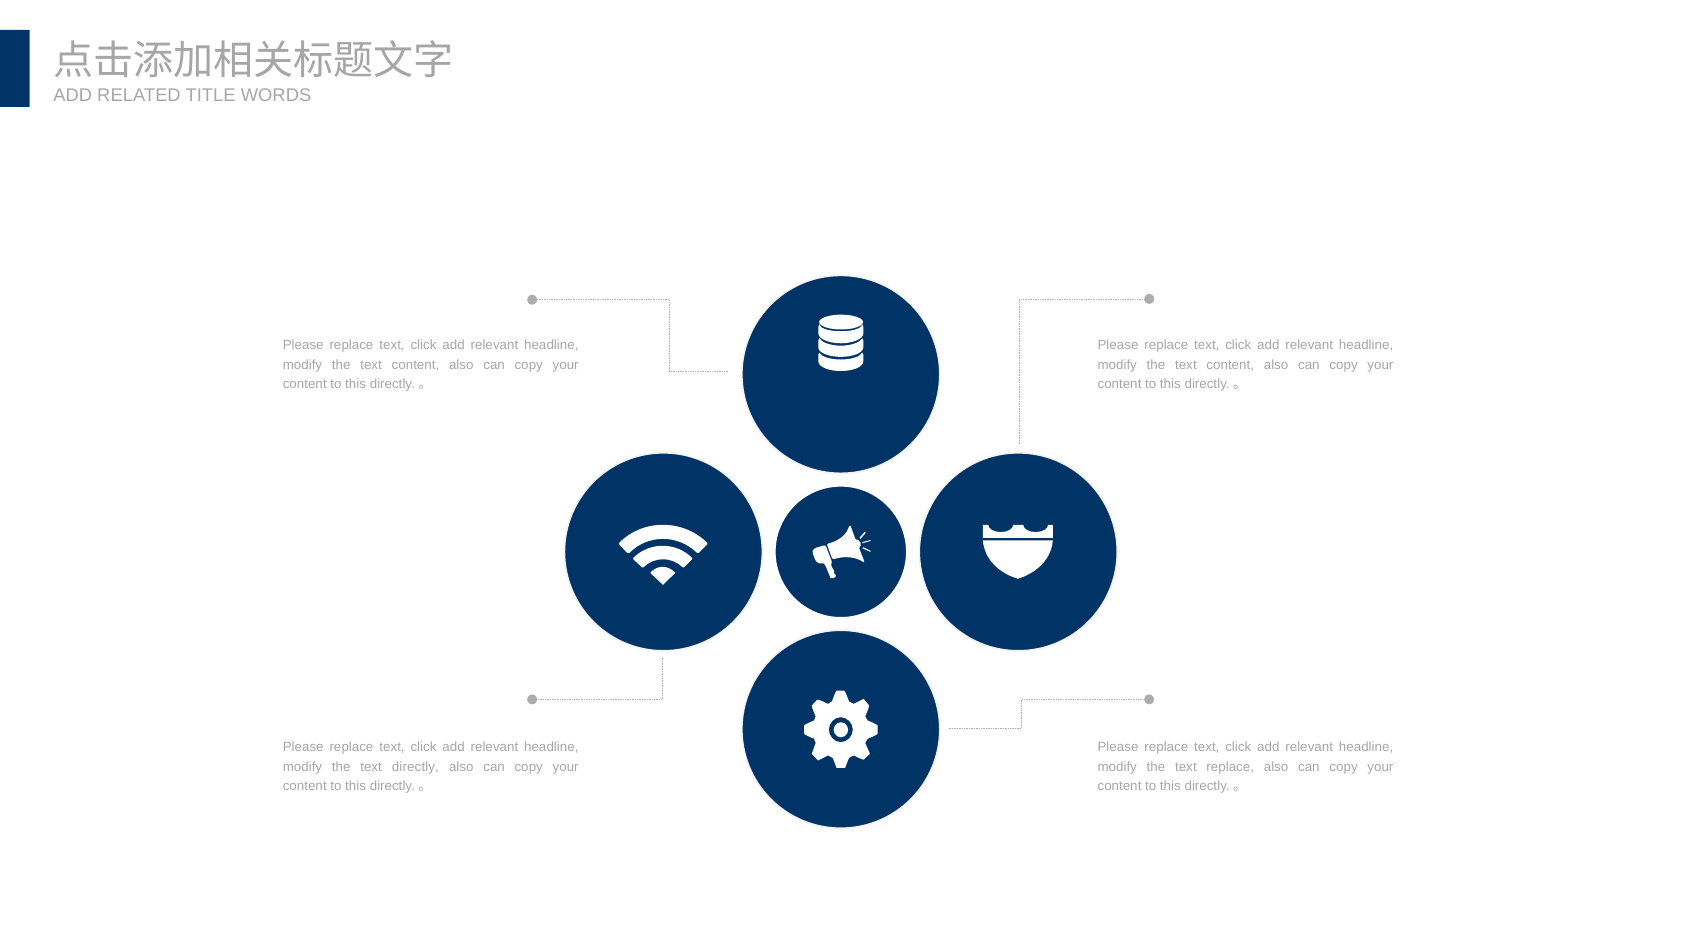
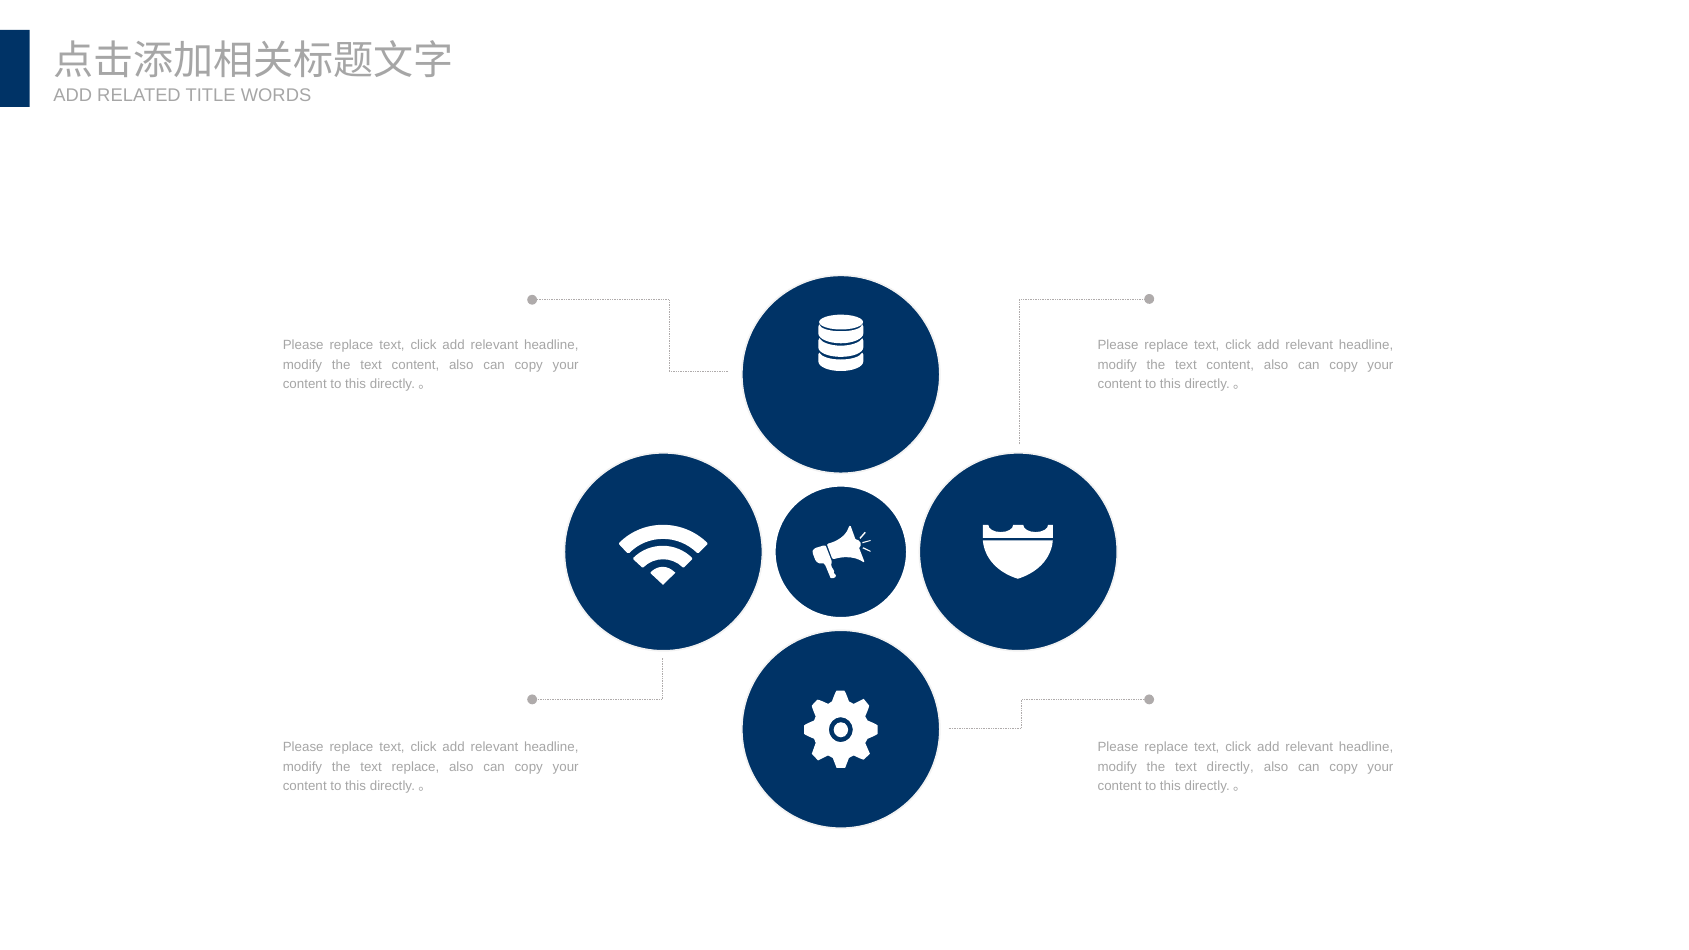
text directly: directly -> replace (415, 767)
text replace: replace -> directly (1230, 767)
